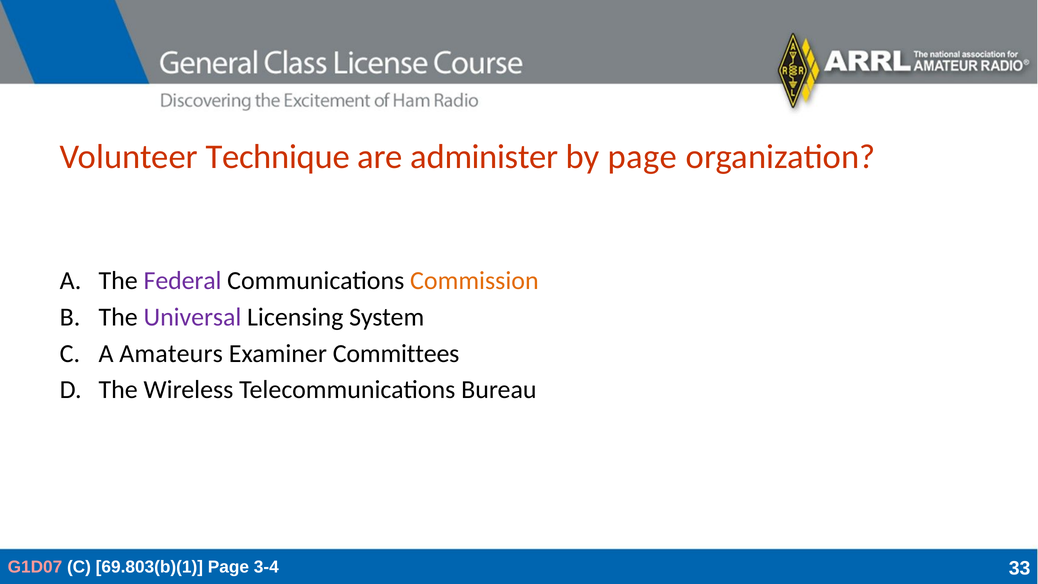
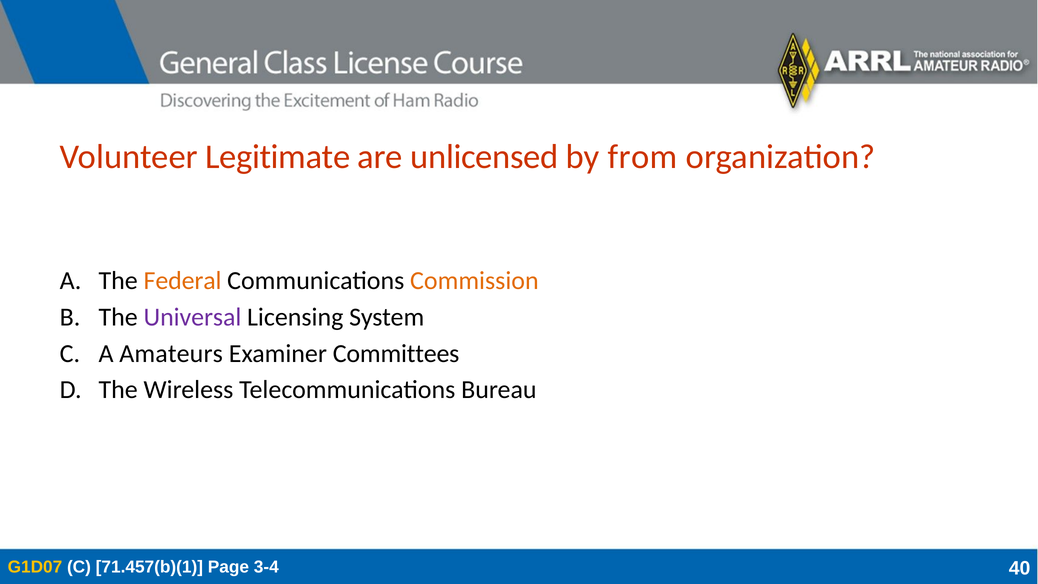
Technique: Technique -> Legitimate (278, 157)
administer: administer -> unlicensed (484, 157)
by page: page -> from (642, 157)
Federal colour: purple -> orange (183, 281)
G1D07 colour: pink -> yellow (35, 567)
69.803(b)(1: 69.803(b)(1 -> 71.457(b)(1 (149, 567)
33: 33 -> 40 (1020, 568)
